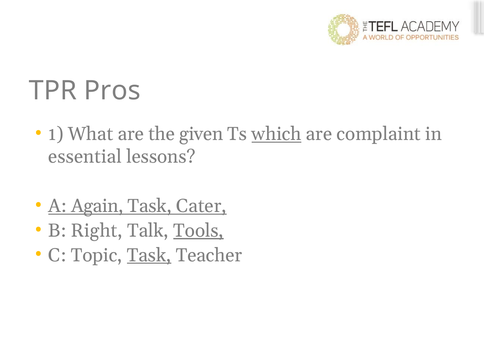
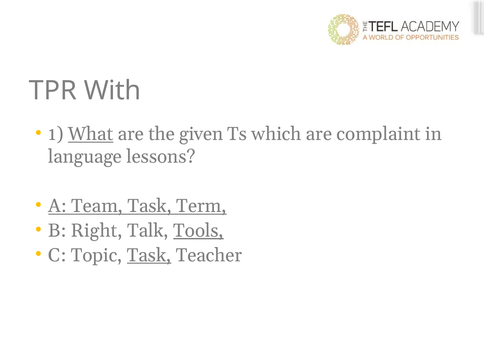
Pros: Pros -> With (113, 91)
What underline: none -> present (91, 134)
which underline: present -> none (276, 134)
essential: essential -> language (85, 157)
Again: Again -> Team (97, 206)
Cater: Cater -> Term (202, 206)
